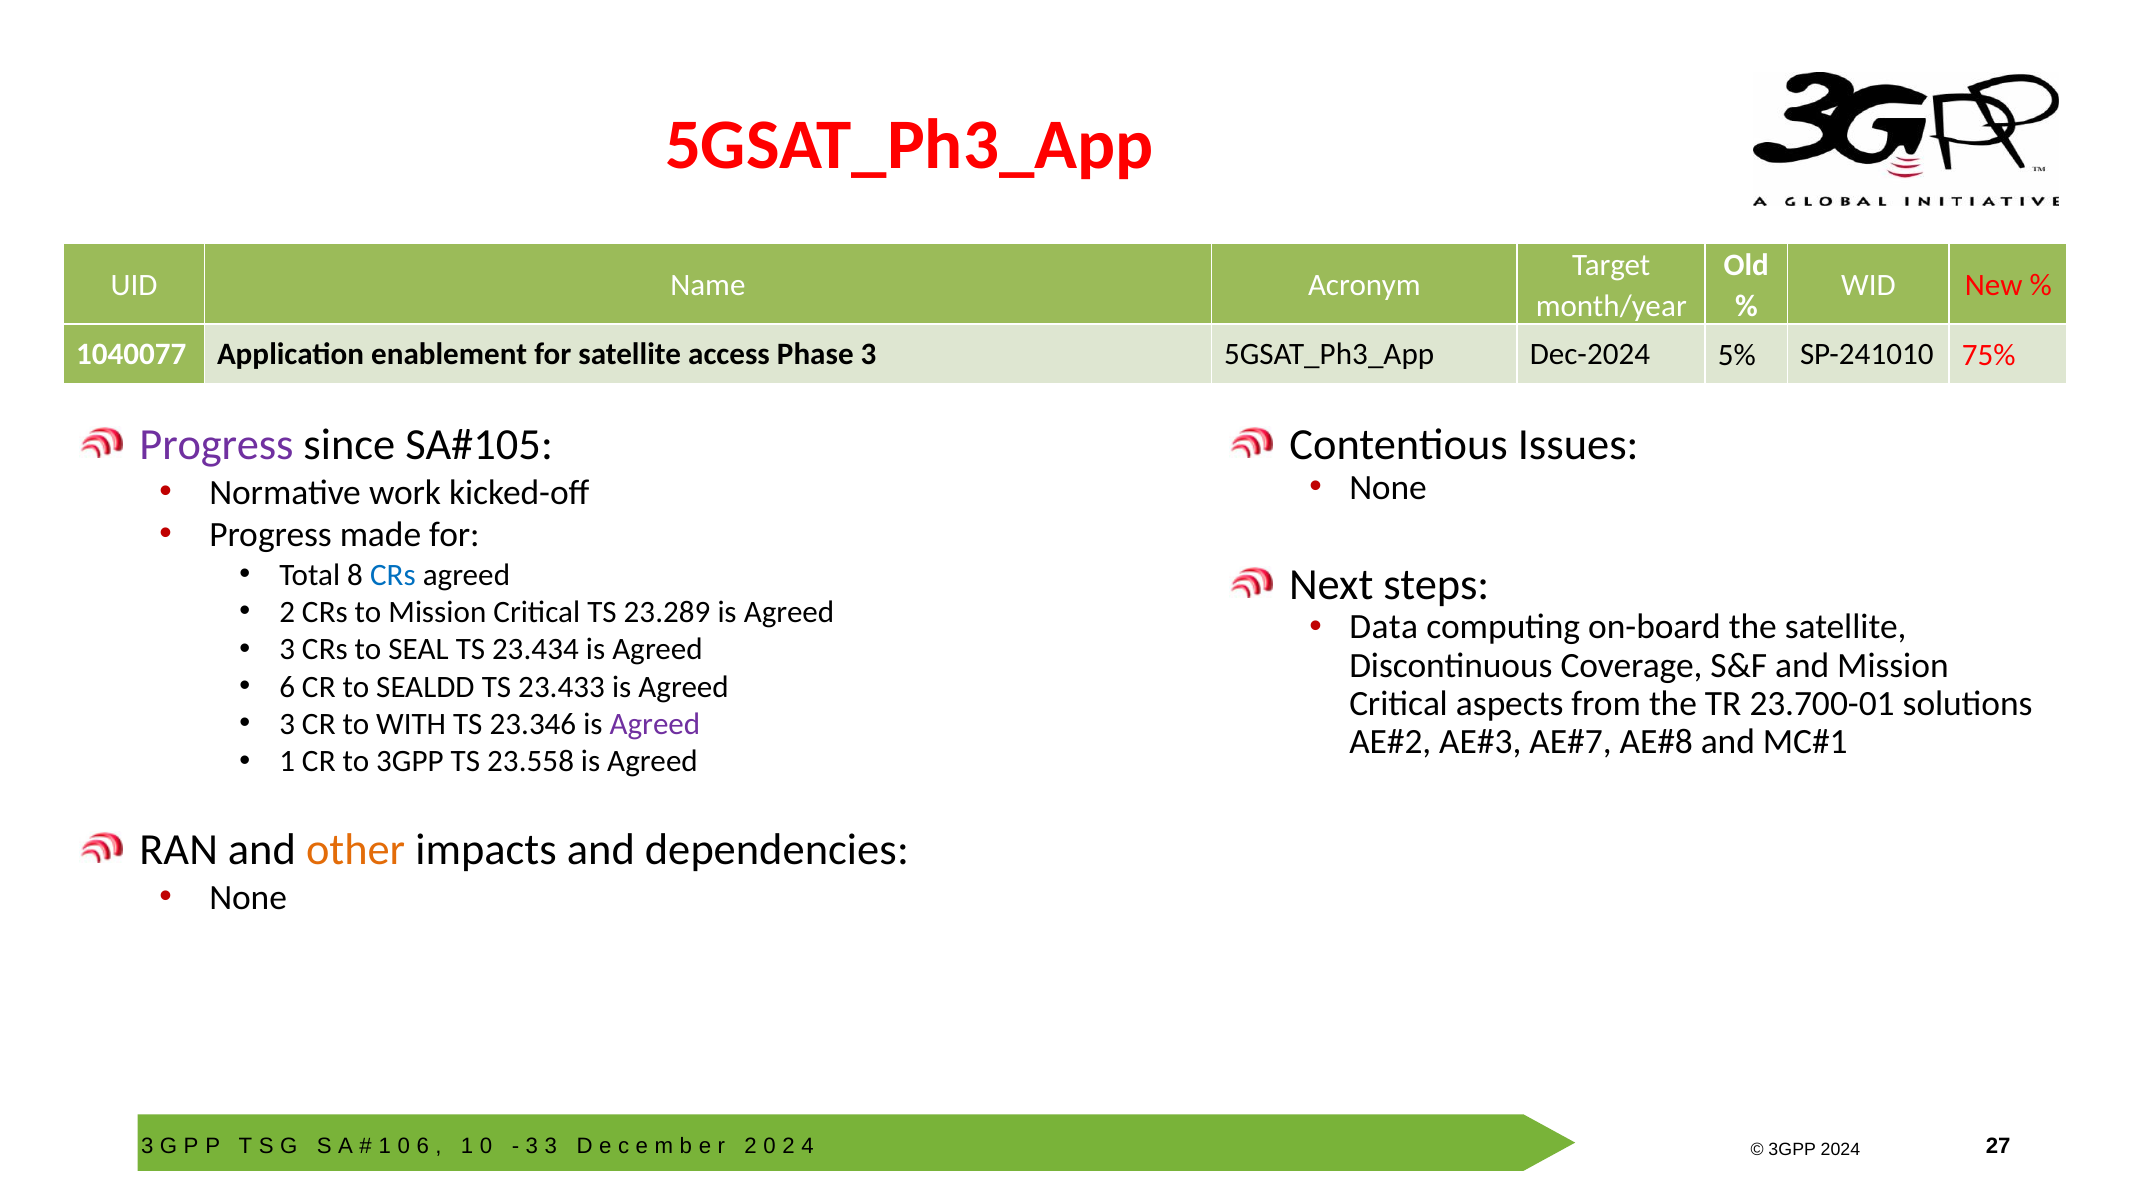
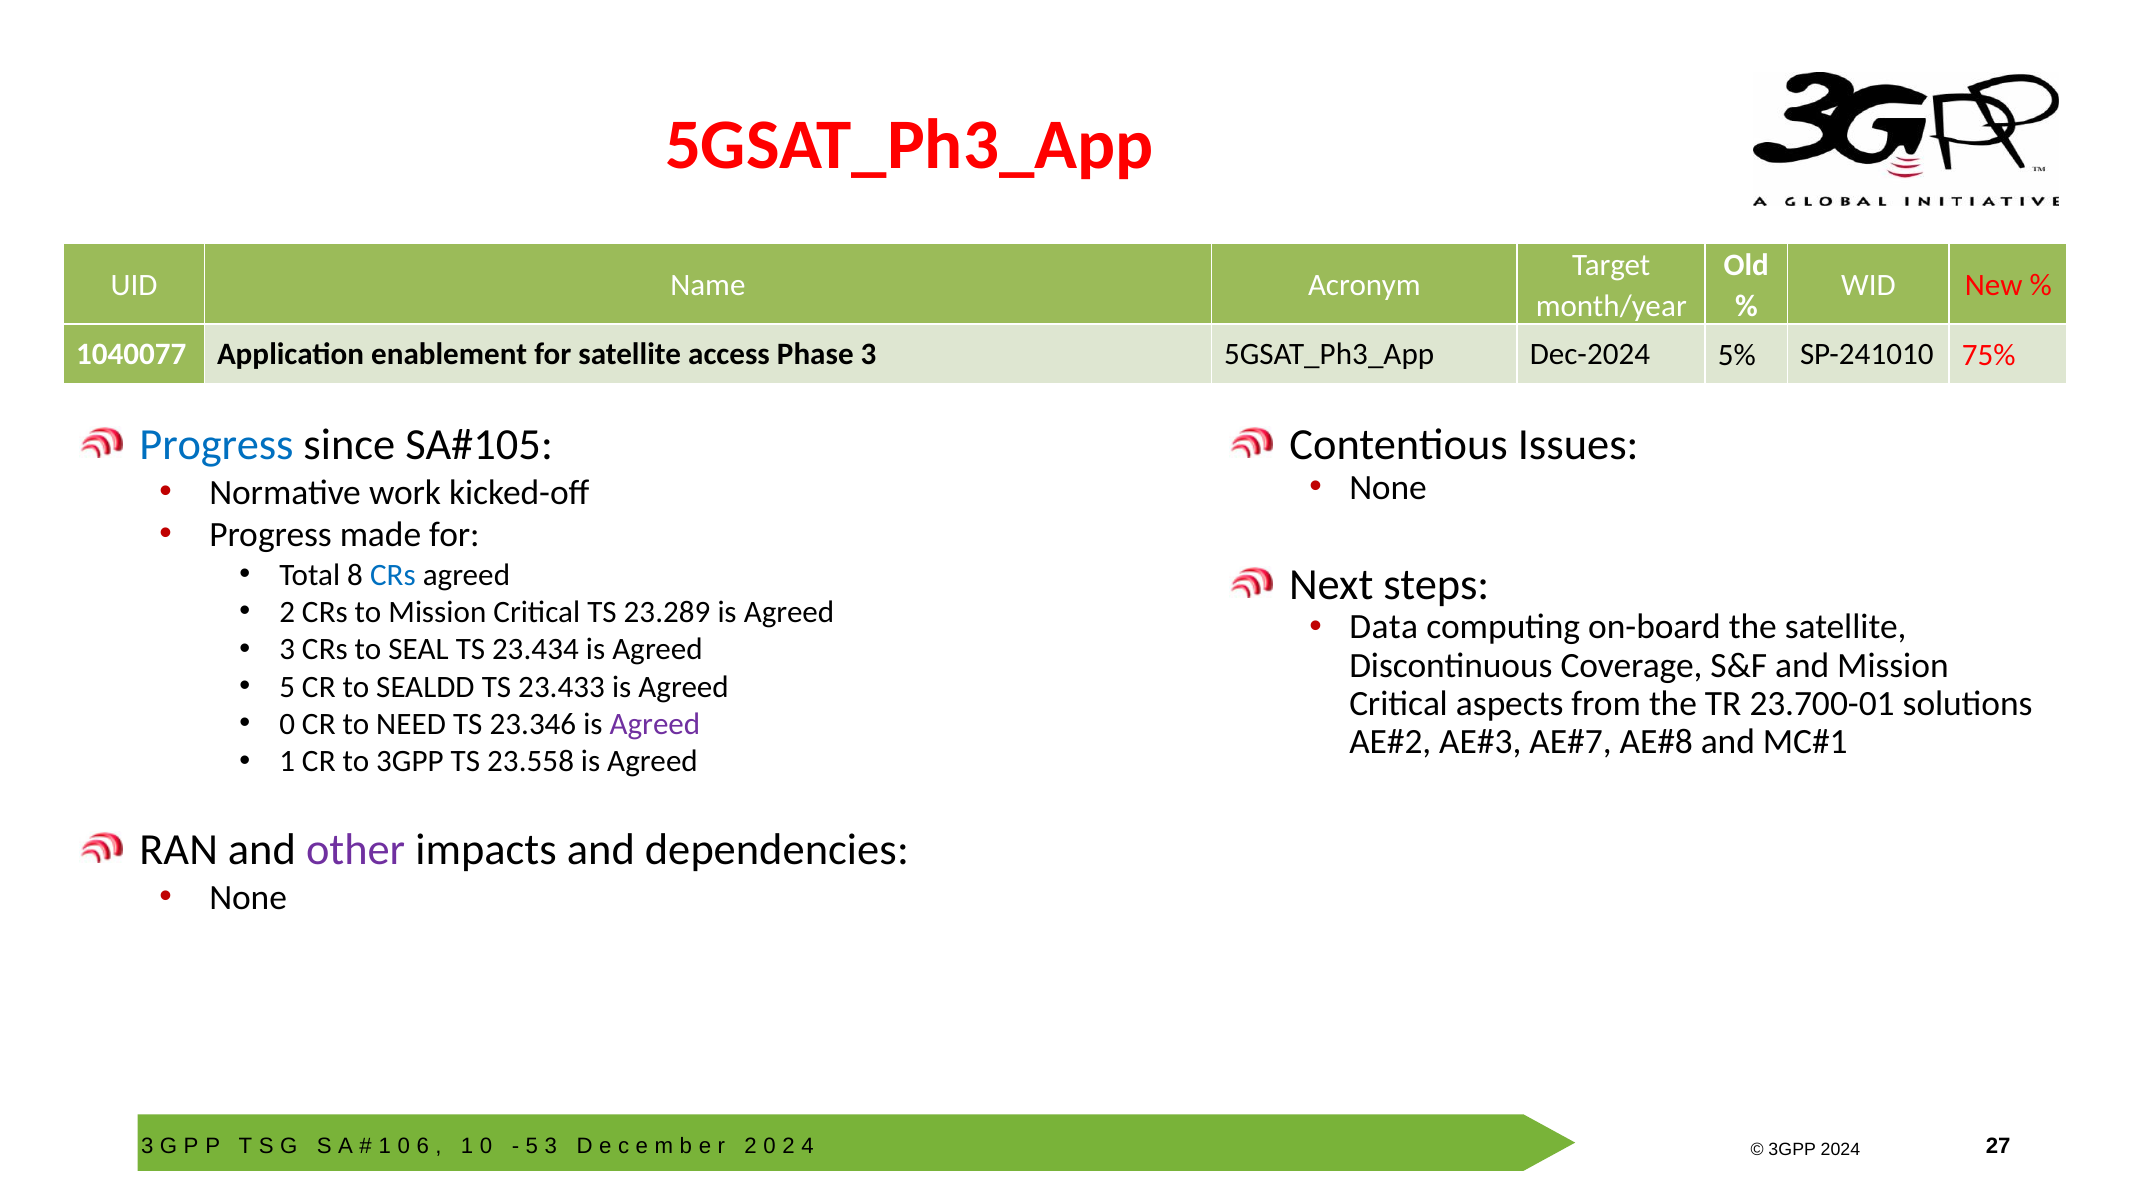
Progress colour: purple -> blue (216, 445)
6: 6 -> 5 (287, 687)
3: 3 -> 0 (287, 724)
WITH: WITH -> NEED (411, 724)
other colour: orange -> purple (356, 850)
3: 3 -> 5 (532, 1146)
